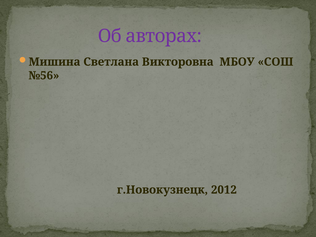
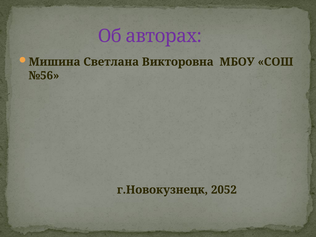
2012: 2012 -> 2052 (224, 190)
